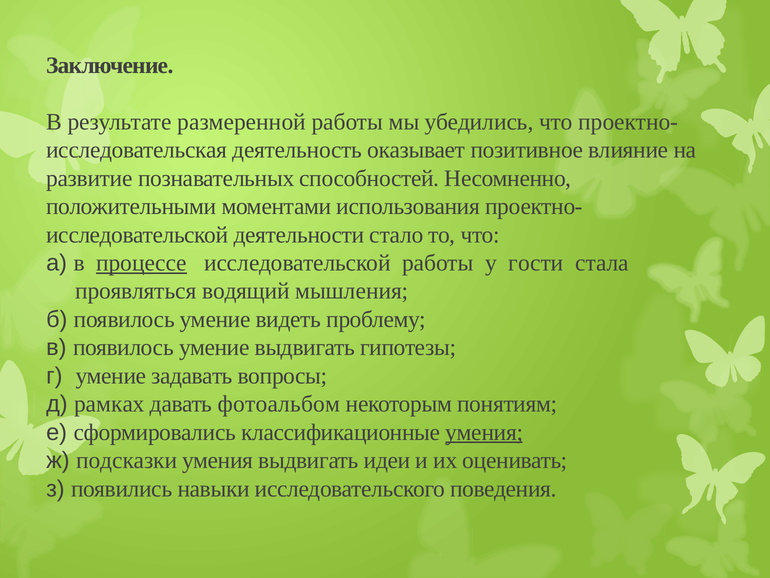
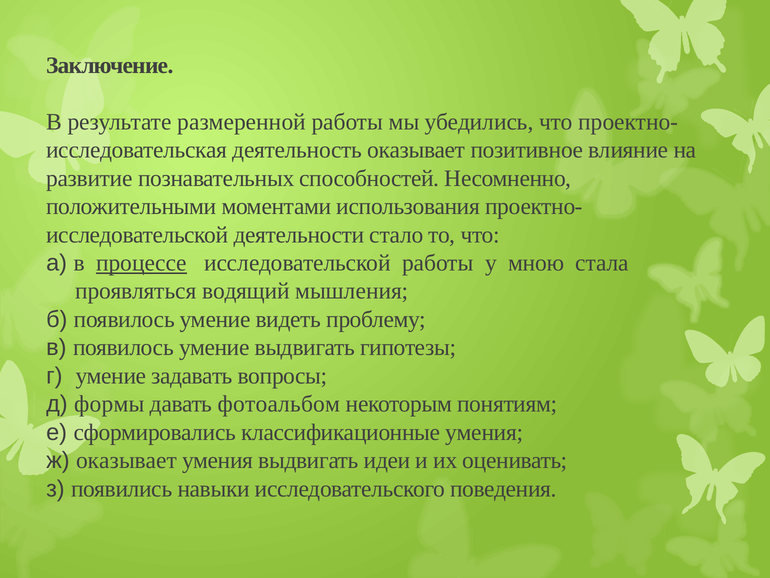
гости: гости -> мною (536, 263)
рамках: рамках -> формы (109, 404)
умения underline: present -> none (484, 432)
ж подсказки: подсказки -> оказывает (127, 460)
